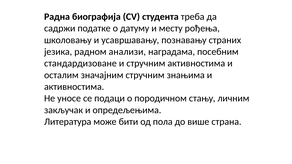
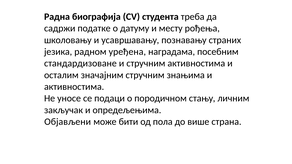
анализи: анализи -> уређена (127, 52)
Литература: Литература -> Објављени (68, 122)
